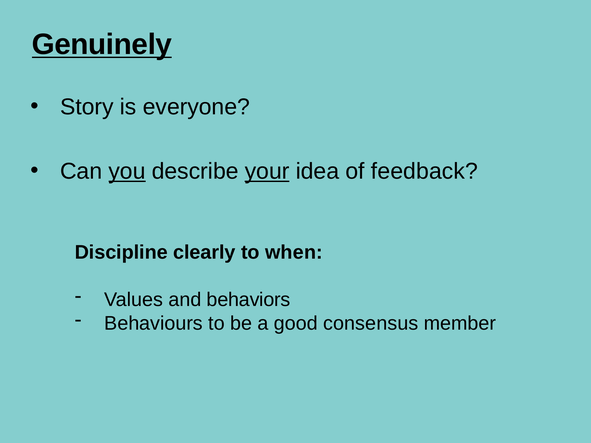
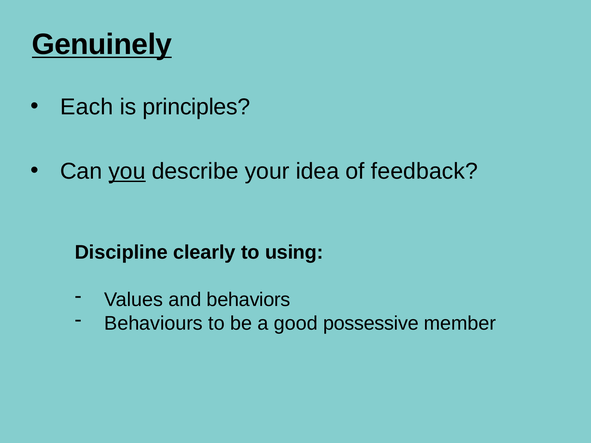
Story: Story -> Each (87, 107)
everyone: everyone -> principles (196, 107)
your underline: present -> none (267, 171)
when: when -> using (294, 252)
consensus: consensus -> possessive (371, 323)
